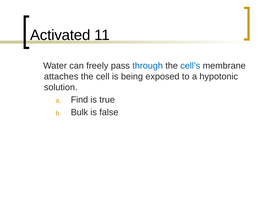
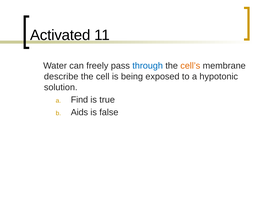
cell’s colour: blue -> orange (190, 66)
attaches: attaches -> describe (61, 77)
Bulk: Bulk -> Aids (79, 113)
